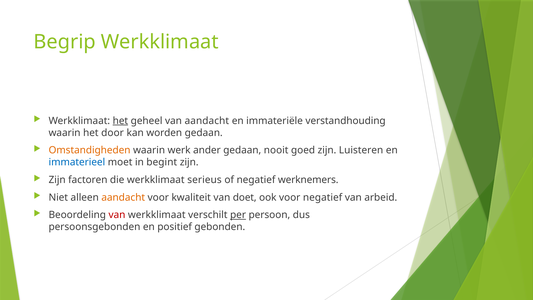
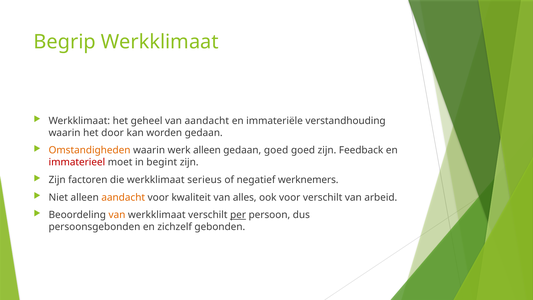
het underline: present -> none (120, 121)
werk ander: ander -> alleen (207, 150)
gedaan nooit: nooit -> goed (276, 150)
Luisteren: Luisteren -> Feedback (361, 150)
immaterieel colour: blue -> red (77, 162)
doet: doet -> alles (245, 197)
voor negatief: negatief -> verschilt (323, 197)
van colour: red -> orange (117, 215)
positief: positief -> zichzelf (175, 227)
